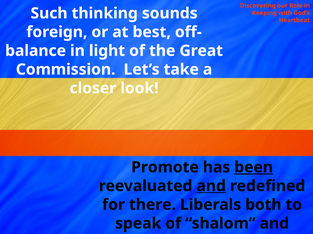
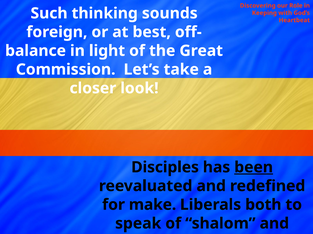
Promote: Promote -> Disciples (165, 168)
and underline: present -> none (211, 187)
there: there -> make (153, 205)
